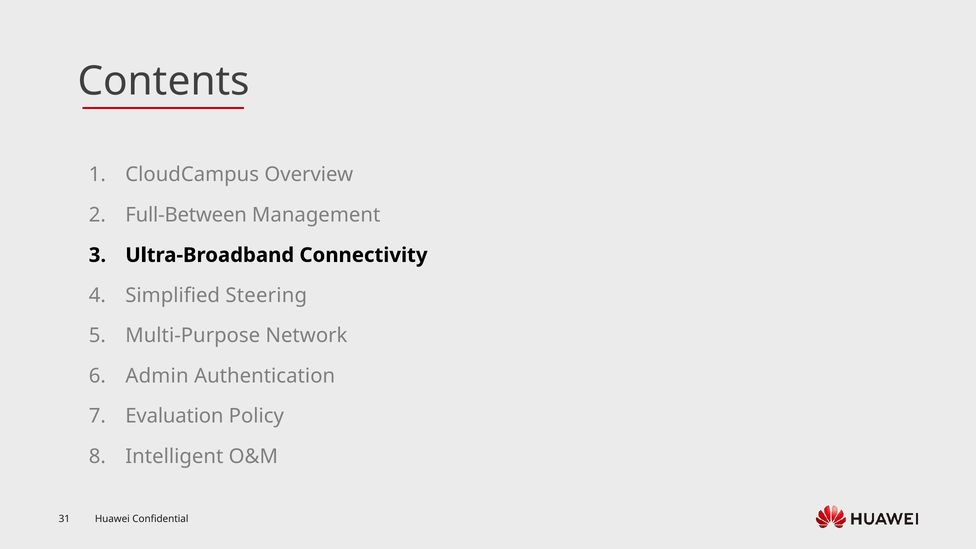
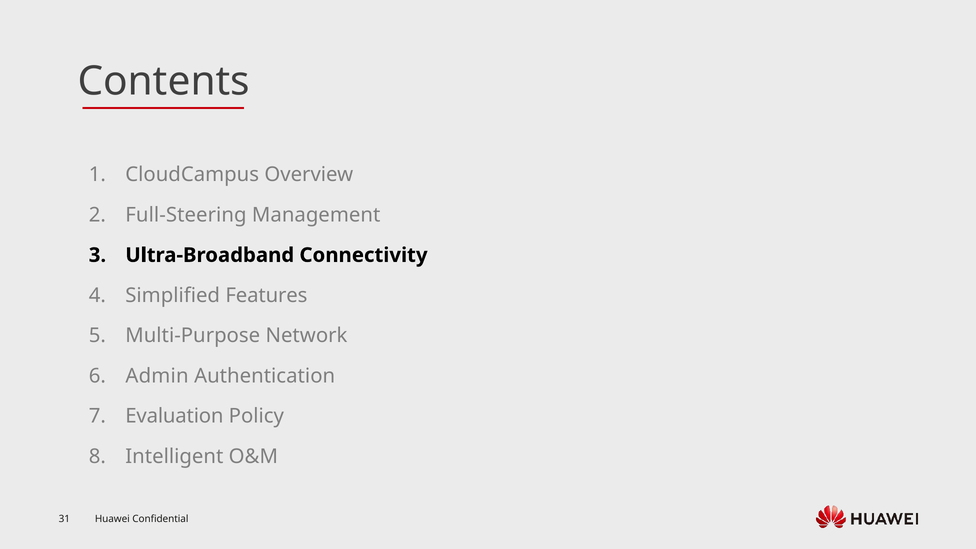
Full-Between: Full-Between -> Full-Steering (186, 215)
Steering: Steering -> Features (266, 295)
